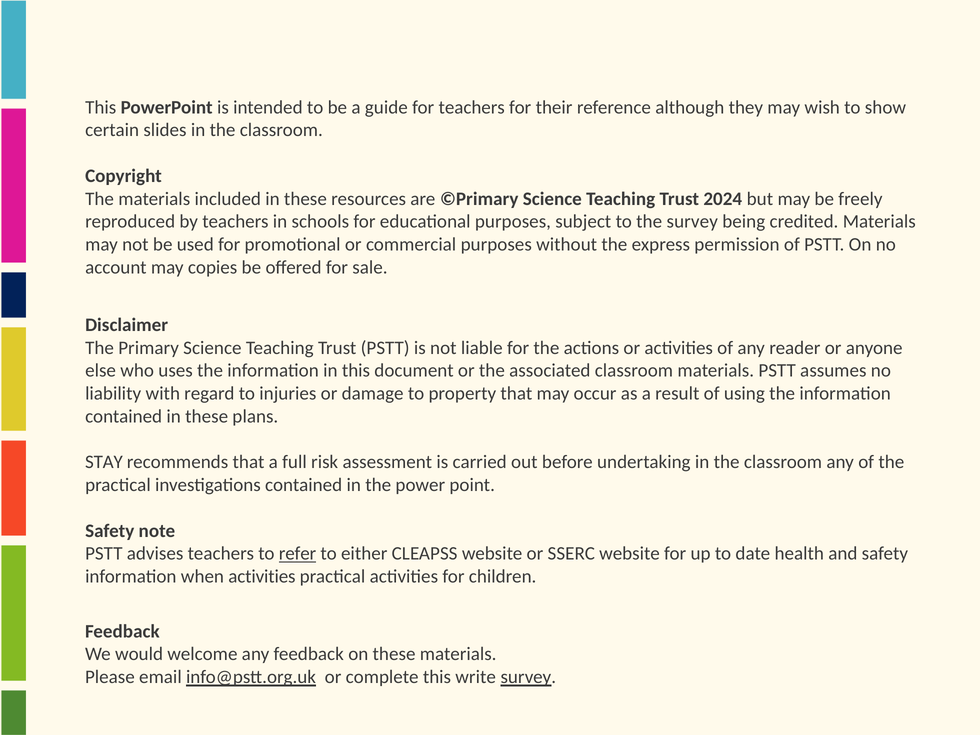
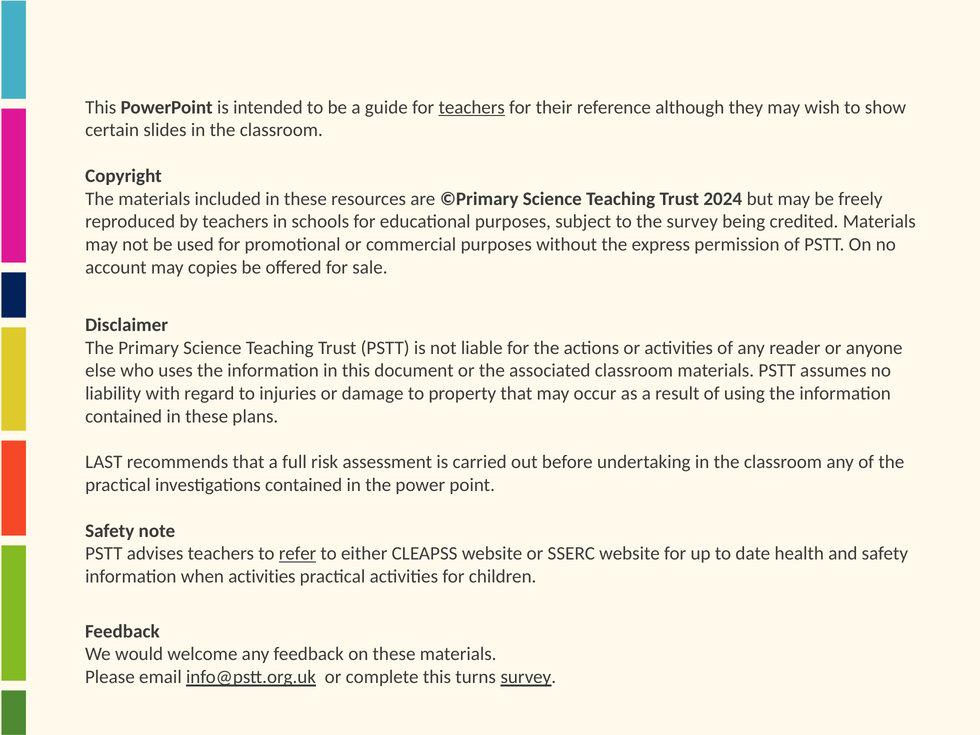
teachers underline: none -> present (472, 107)
STAY: STAY -> LAST (104, 462)
write: write -> turns (476, 677)
